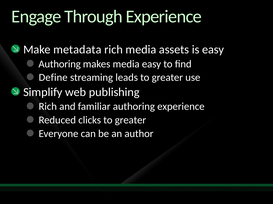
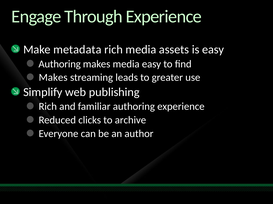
Define: Define -> Makes (53, 78)
clicks to greater: greater -> archive (130, 120)
